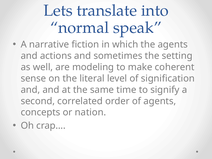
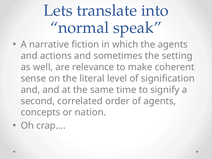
modeling: modeling -> relevance (93, 67)
